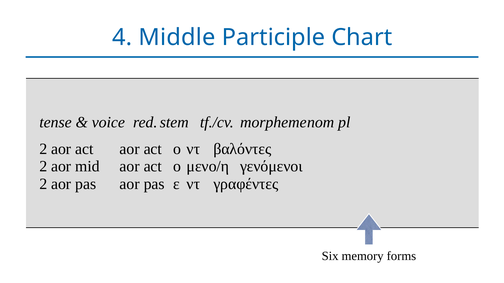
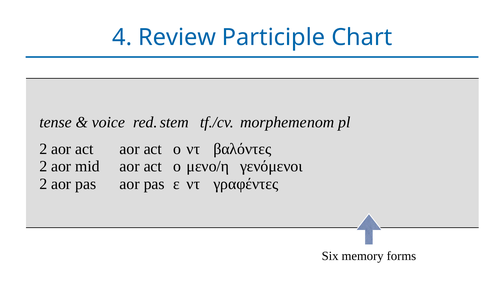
Middle: Middle -> Review (177, 37)
